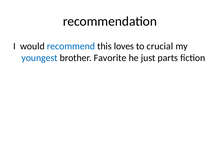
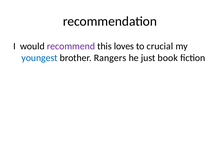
recommend colour: blue -> purple (71, 46)
Favorite: Favorite -> Rangers (110, 58)
parts: parts -> book (168, 58)
